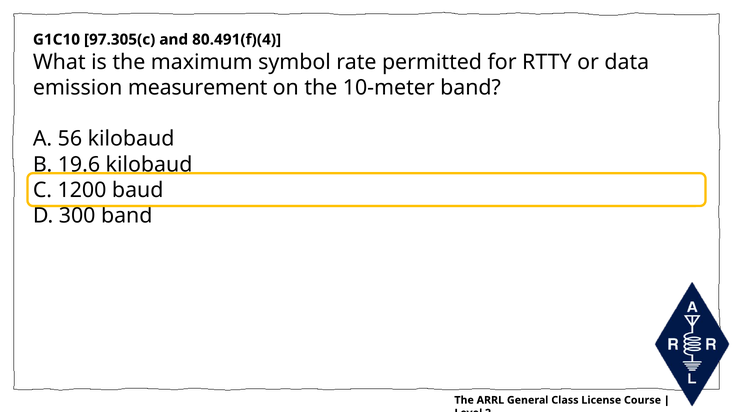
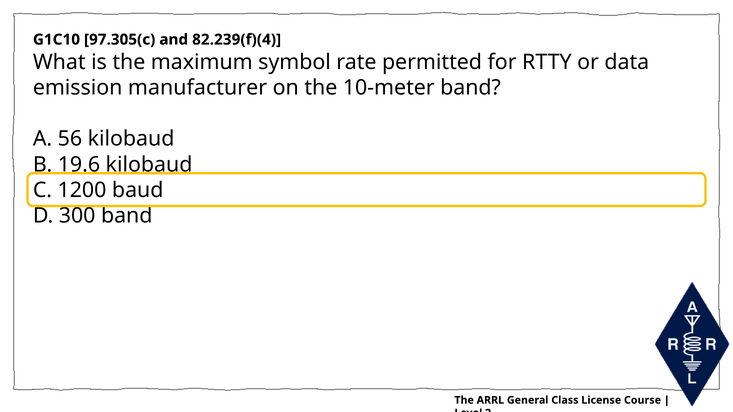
80.491(f)(4: 80.491(f)(4 -> 82.239(f)(4 (237, 40)
measurement: measurement -> manufacturer (198, 88)
